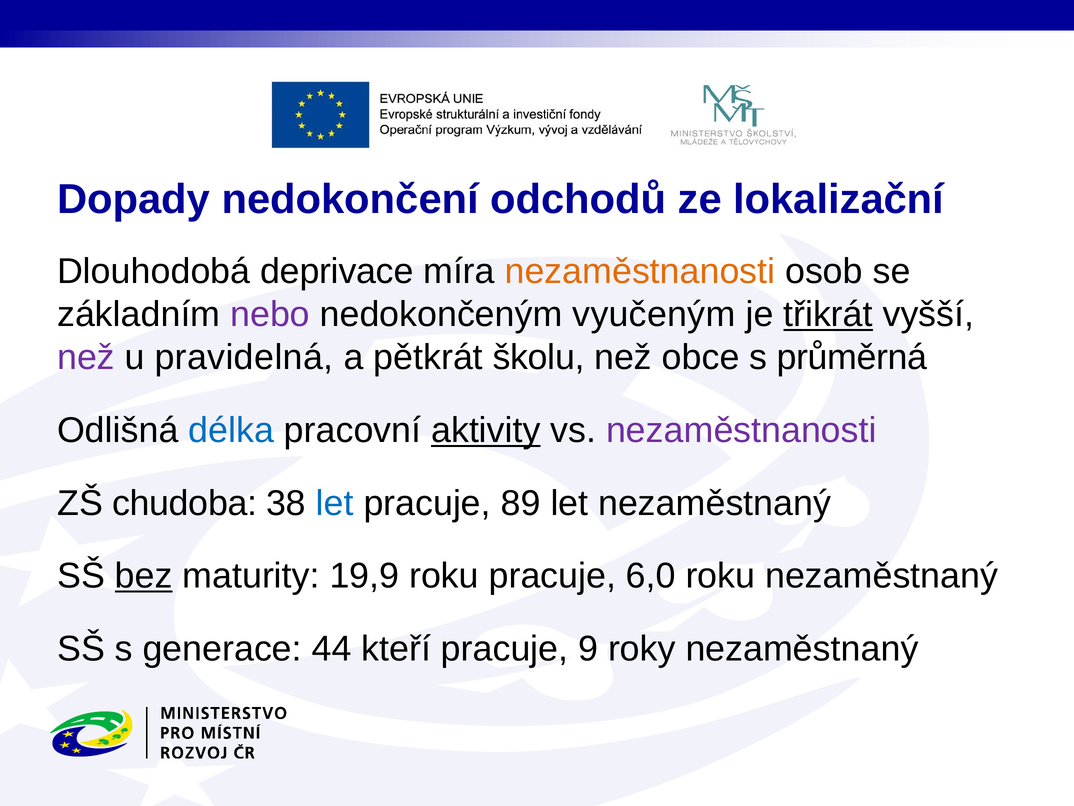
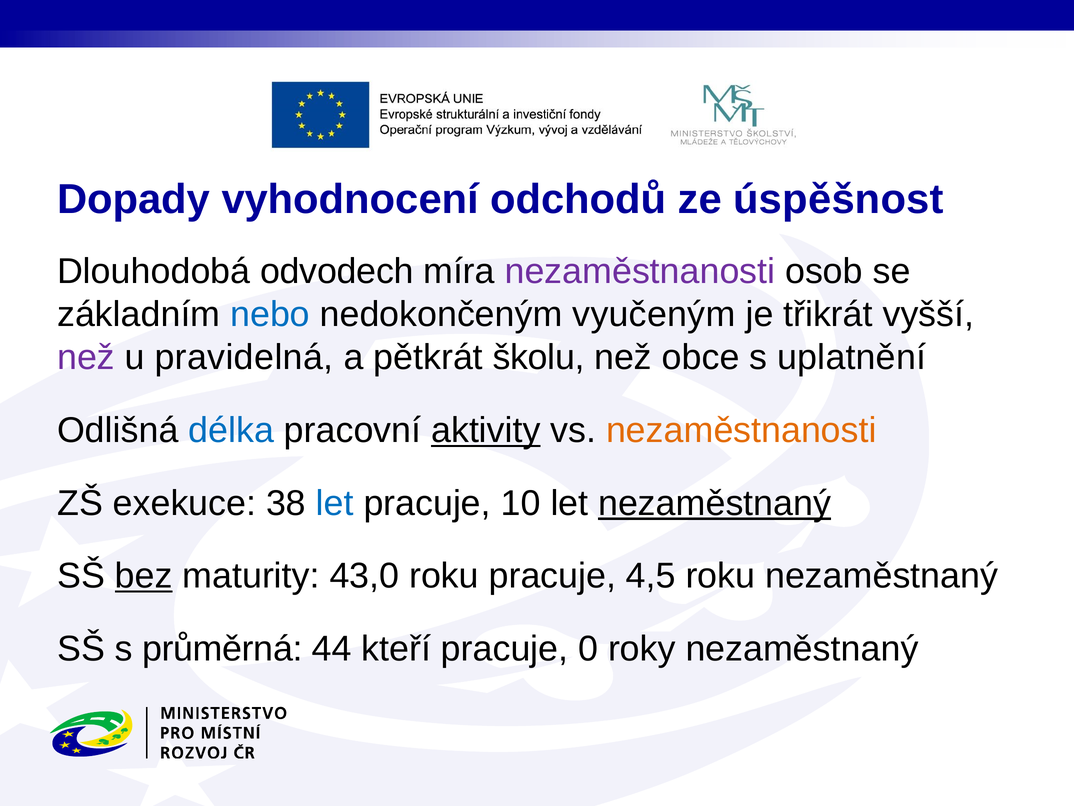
nedokončení: nedokončení -> vyhodnocení (350, 199)
lokalizační: lokalizační -> úspěšnost (838, 199)
deprivace: deprivace -> odvodech (337, 271)
nezaměstnanosti colour: orange -> purple (640, 271)
nebo colour: purple -> blue (270, 314)
třikrát underline: present -> none (828, 314)
průměrná: průměrná -> uplatnění (852, 357)
nezaměstnanosti colour: purple -> orange (741, 430)
chudoba: chudoba -> exekuce (184, 503)
89: 89 -> 10 (521, 503)
nezaměstnaný underline: none -> present (715, 503)
19,9: 19,9 -> 43,0 (364, 576)
6,0: 6,0 -> 4,5 (651, 576)
generace: generace -> průměrná (222, 649)
9: 9 -> 0 (588, 649)
